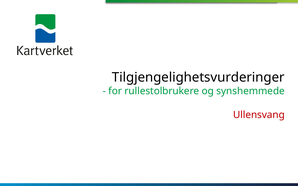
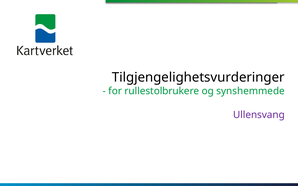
Ullensvang colour: red -> purple (259, 115)
